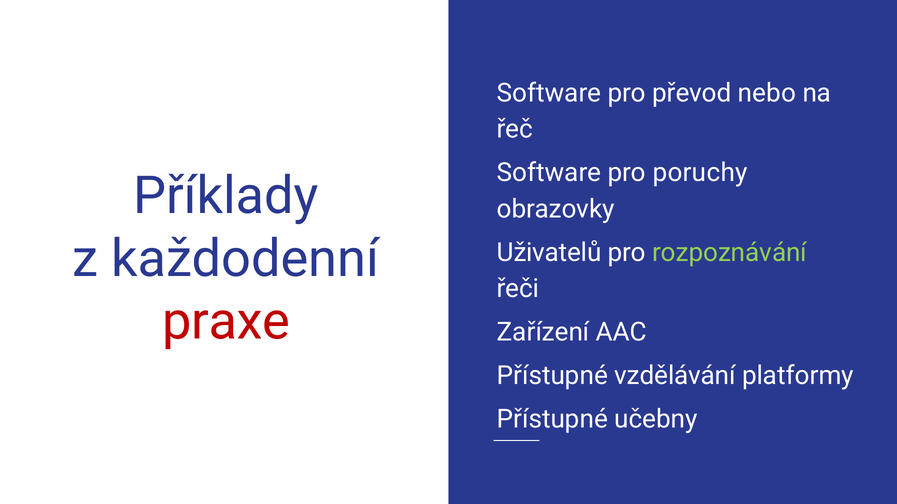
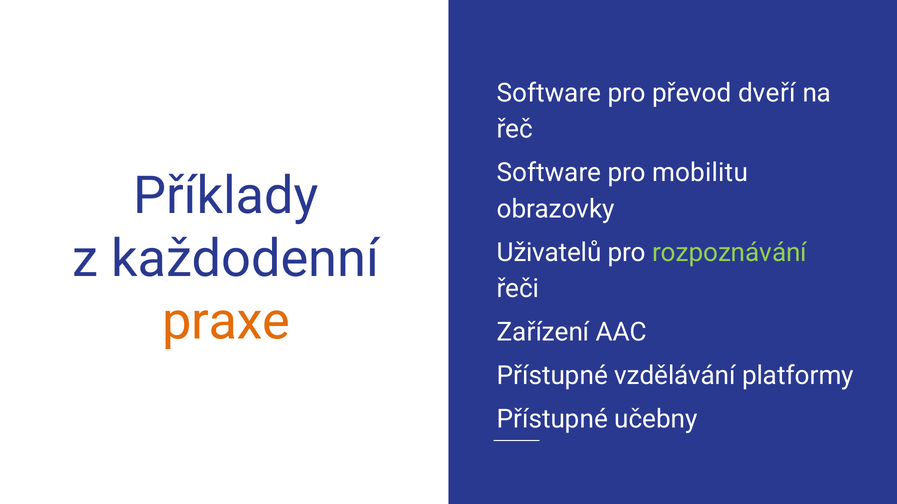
nebo: nebo -> dveří (767, 93)
poruchy: poruchy -> mobilitu (700, 173)
praxe colour: red -> orange (226, 322)
